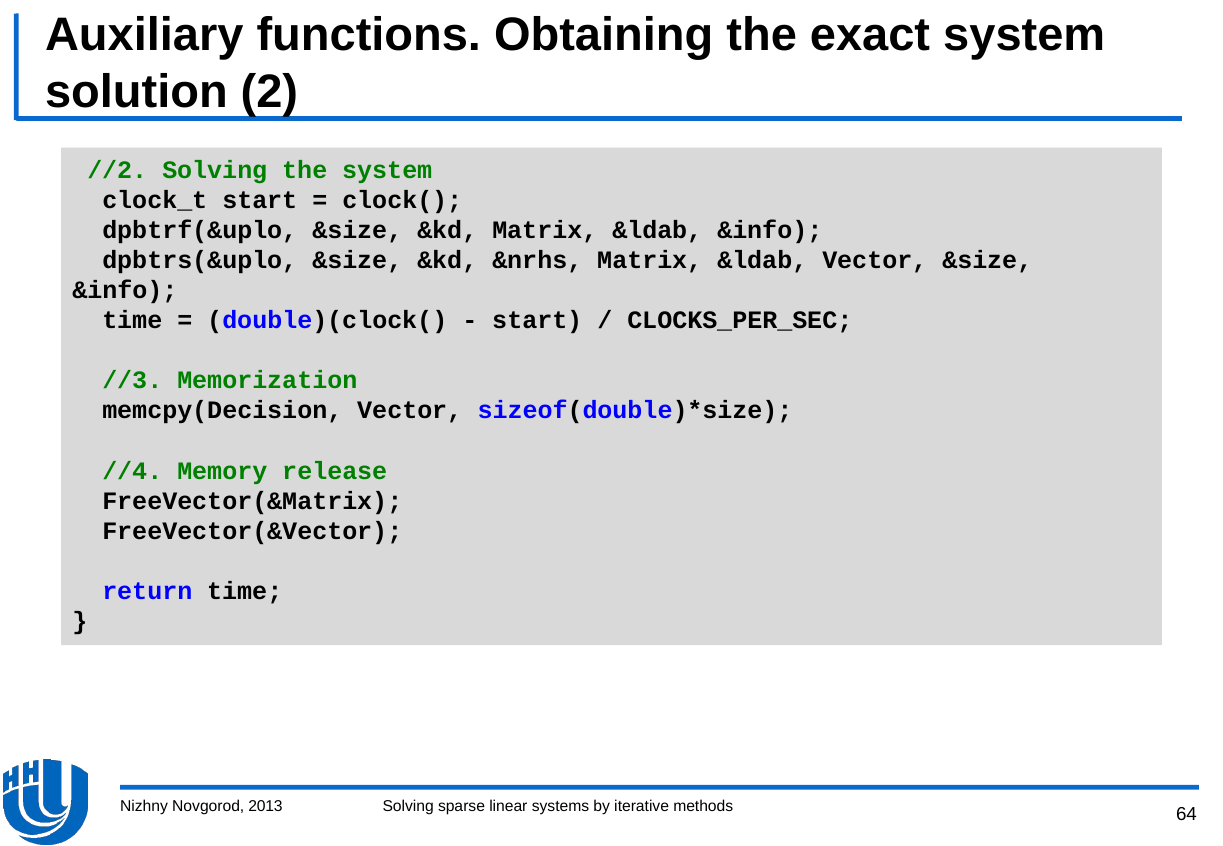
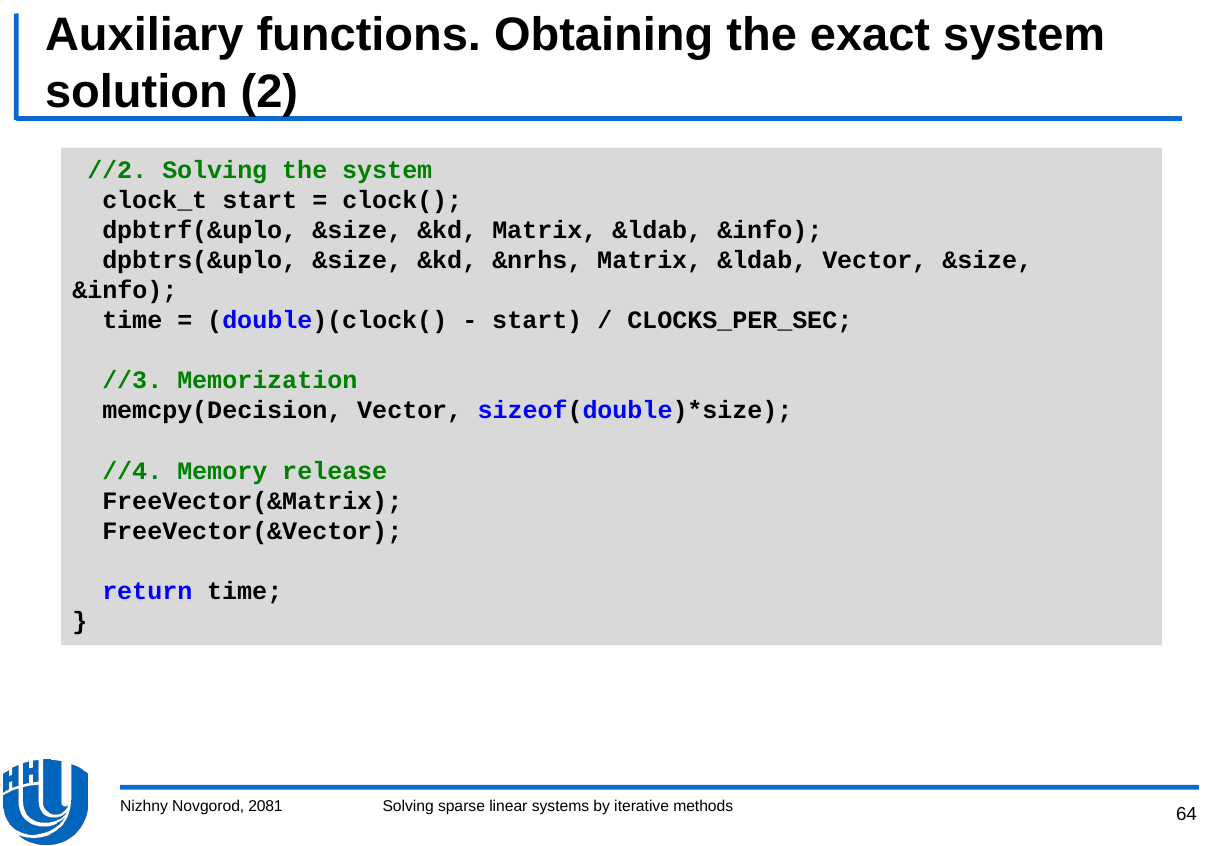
2013: 2013 -> 2081 (266, 807)
